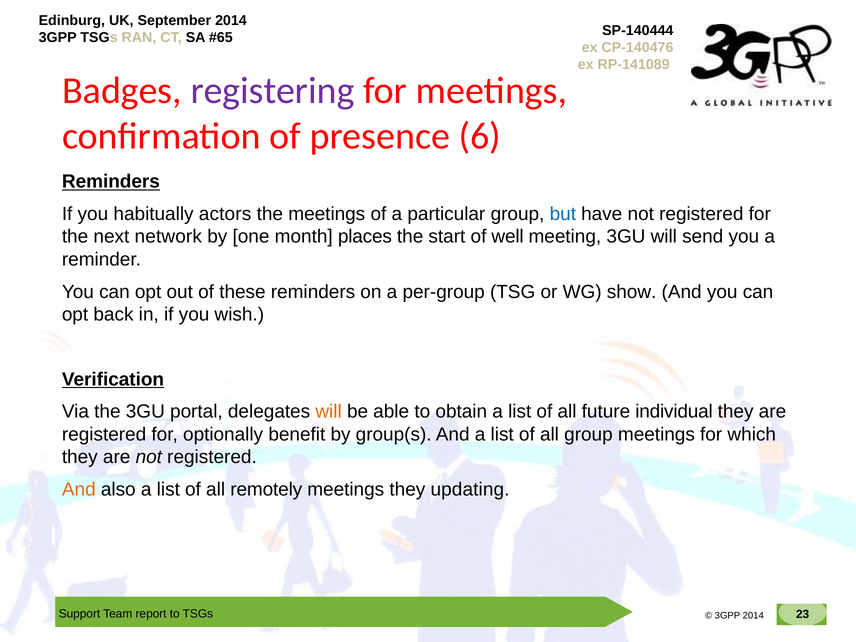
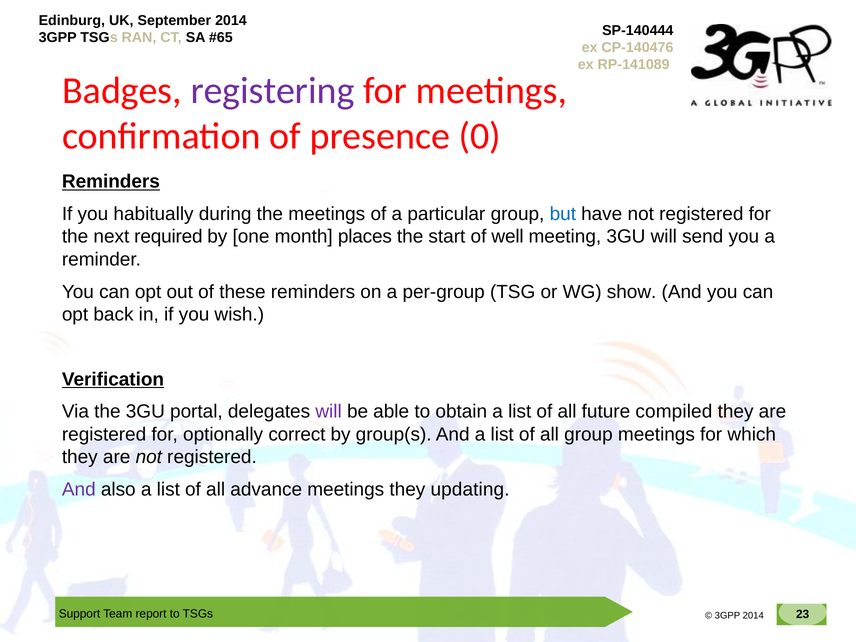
6: 6 -> 0 (480, 136)
actors: actors -> during (225, 214)
network: network -> required (168, 237)
will colour: orange -> purple (329, 412)
individual: individual -> compiled (674, 412)
benefit: benefit -> correct (297, 434)
And colour: orange -> purple (79, 490)
remotely: remotely -> advance (266, 490)
